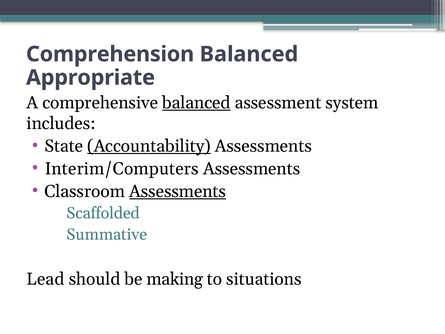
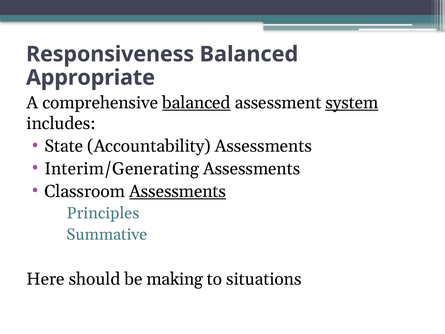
Comprehension: Comprehension -> Responsiveness (110, 54)
system underline: none -> present (352, 103)
Accountability underline: present -> none (149, 146)
Interim/Computers: Interim/Computers -> Interim/Generating (122, 169)
Scaffolded: Scaffolded -> Principles (103, 213)
Lead: Lead -> Here (46, 279)
